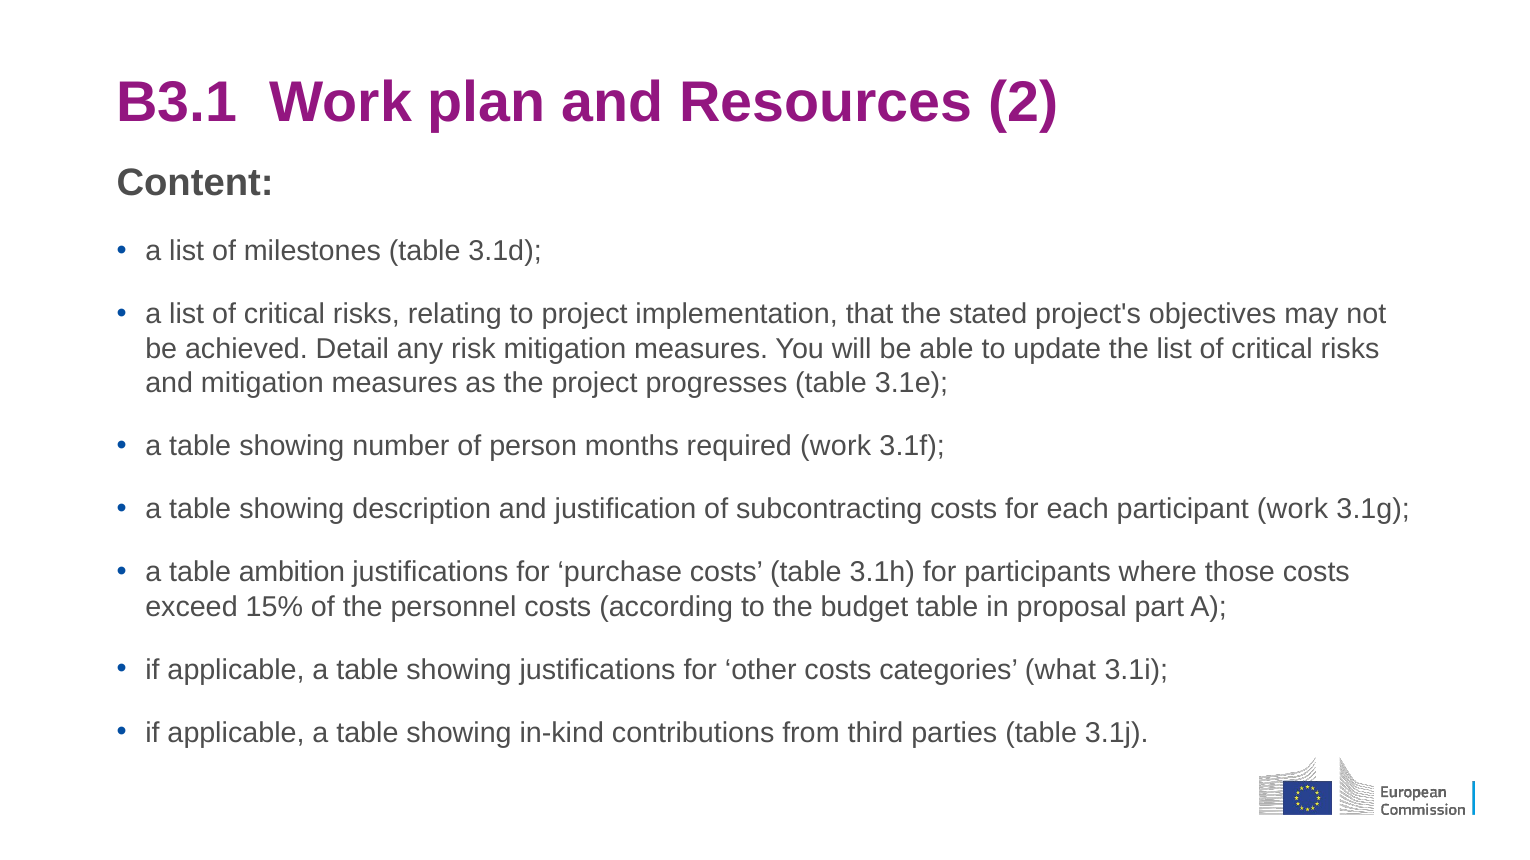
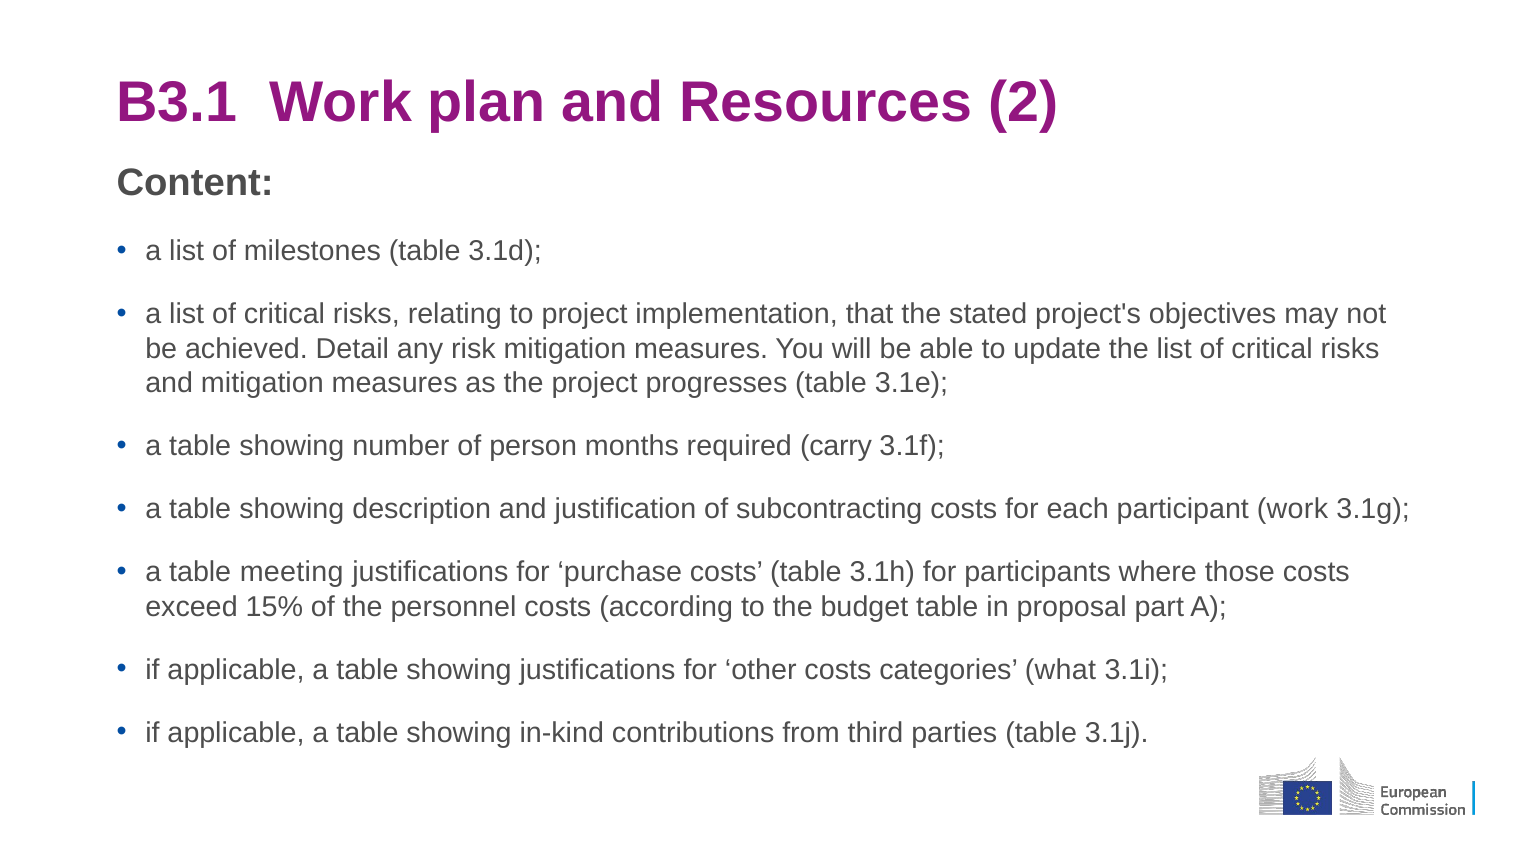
required work: work -> carry (836, 447)
ambition: ambition -> meeting (292, 573)
